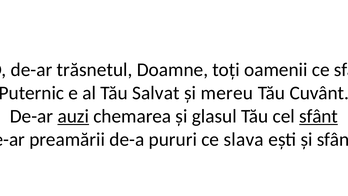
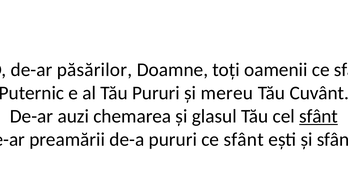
trăsnetul: trăsnetul -> păsărilor (94, 70)
Tău Salvat: Salvat -> Pururi (156, 93)
auzi underline: present -> none (73, 116)
pururi ce slava: slava -> sfânt (244, 139)
